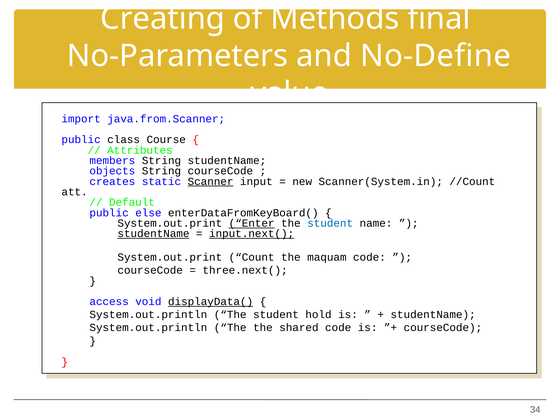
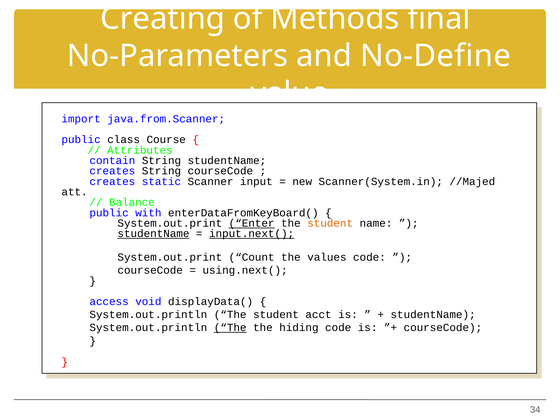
members: members -> contain (112, 161)
objects: objects -> creates (112, 171)
Scanner underline: present -> none (211, 181)
//Count: //Count -> //Majed (472, 181)
Default: Default -> Balance (132, 202)
else: else -> with (148, 213)
student colour: blue -> orange (330, 223)
maquam: maquam -> values (327, 257)
three.next(: three.next( -> using.next( (245, 270)
displayData( underline: present -> none (211, 302)
hold: hold -> acct (318, 315)
The underline: none -> present (230, 328)
shared: shared -> hiding (299, 328)
